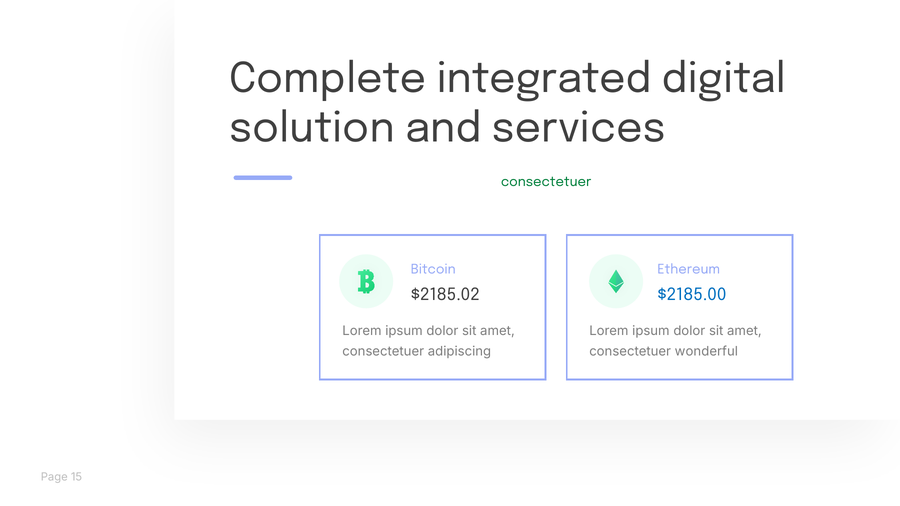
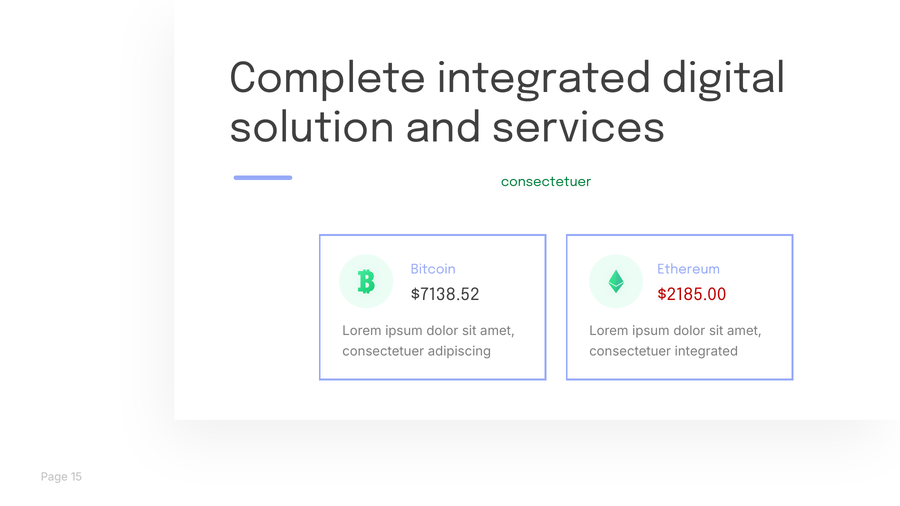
$2185.02: $2185.02 -> $7138.52 (445, 295)
$2185.00 colour: blue -> red (692, 295)
consectetuer wonderful: wonderful -> integrated (706, 352)
